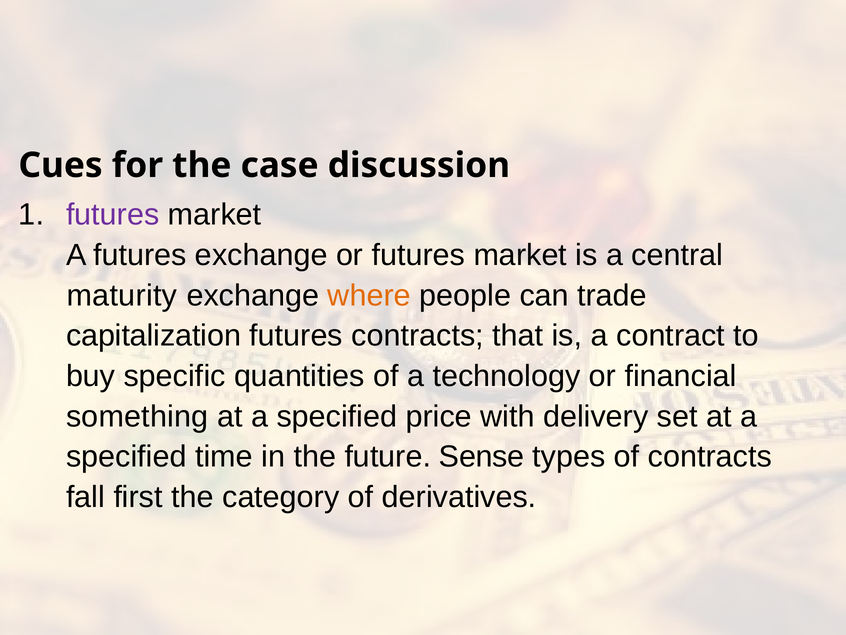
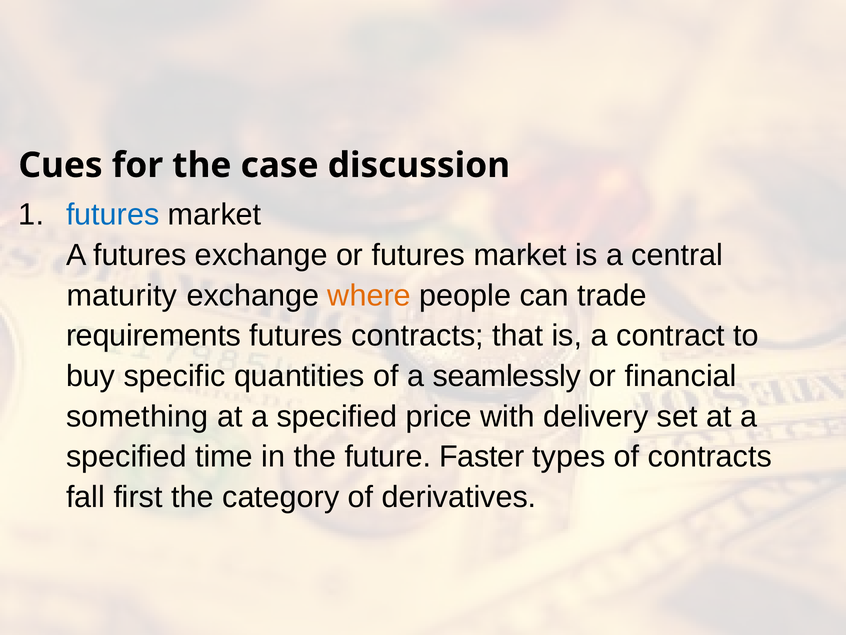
futures colour: purple -> blue (113, 215)
capitalization: capitalization -> requirements (154, 336)
technology: technology -> seamlessly (507, 376)
Sense: Sense -> Faster (482, 456)
